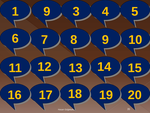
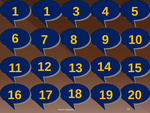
1 9: 9 -> 1 (47, 11)
